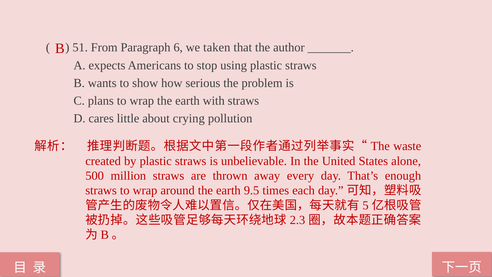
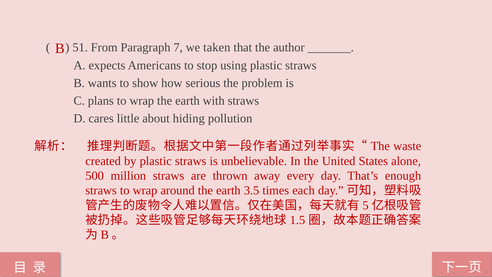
6: 6 -> 7 (178, 48)
crying: crying -> hiding (189, 118)
9.5: 9.5 -> 3.5 (252, 190)
2.3: 2.3 -> 1.5 (297, 220)
